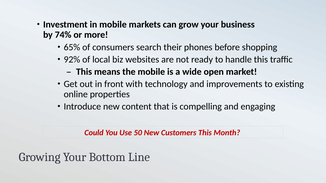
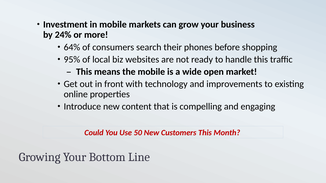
74%: 74% -> 24% (63, 35)
65%: 65% -> 64% (72, 47)
92%: 92% -> 95% (72, 60)
